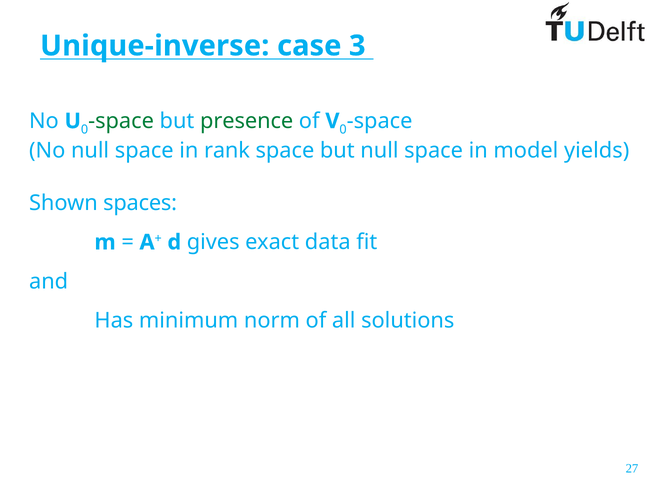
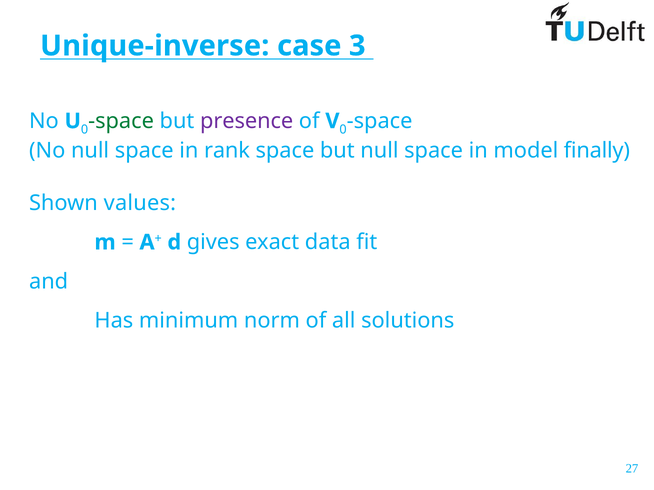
presence colour: green -> purple (247, 121)
yields: yields -> finally (597, 151)
spaces: spaces -> values (140, 203)
